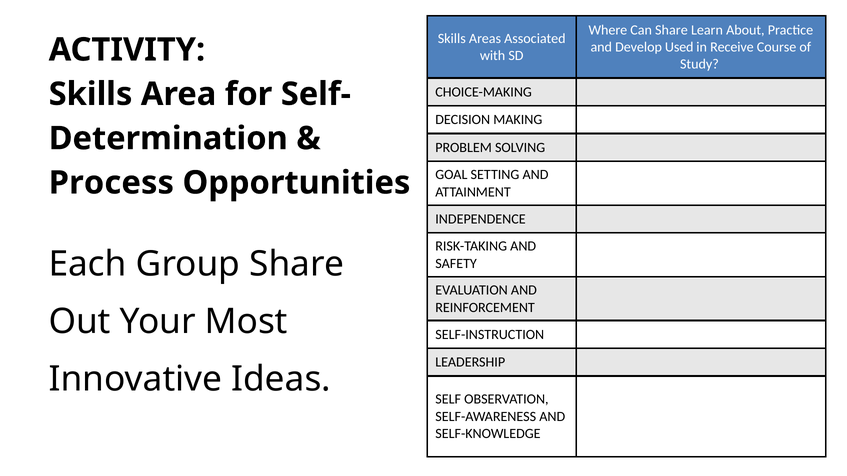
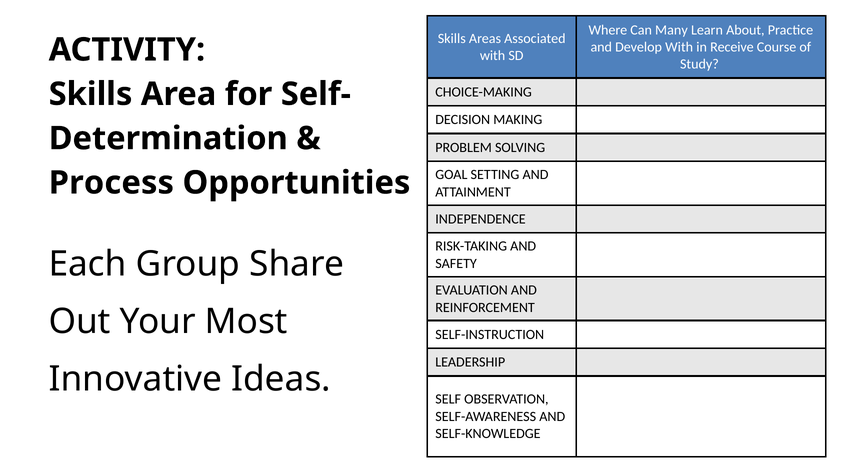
Can Share: Share -> Many (671, 30)
Develop Used: Used -> With (679, 47)
